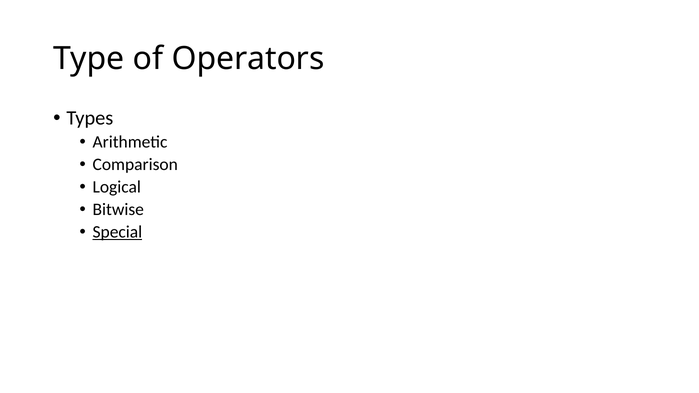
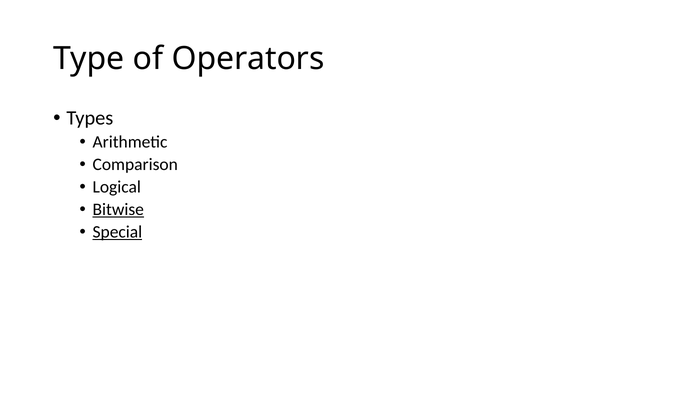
Bitwise underline: none -> present (118, 210)
